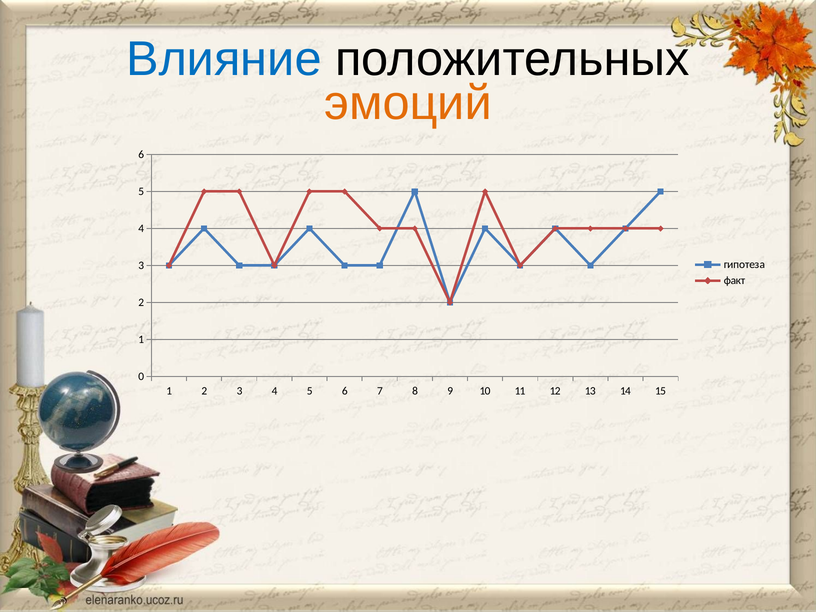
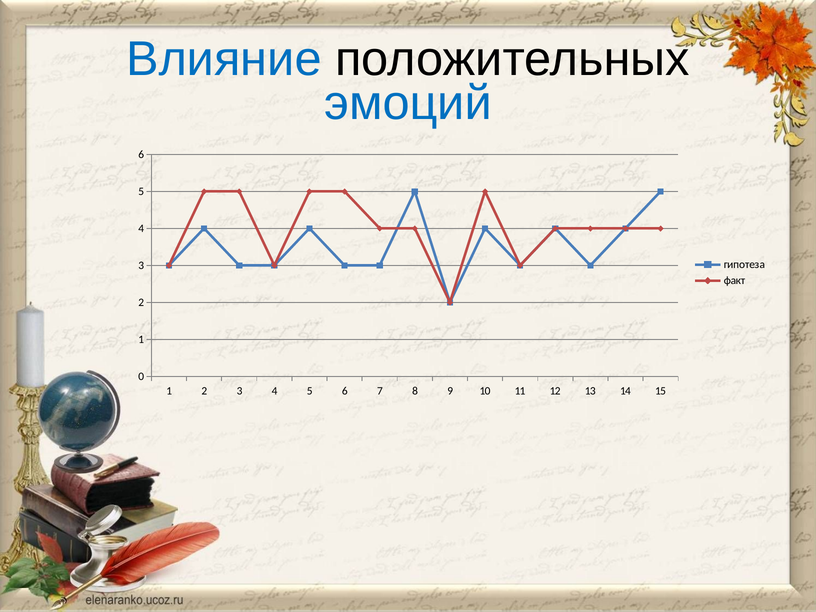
эмоций colour: orange -> blue (408, 103)
